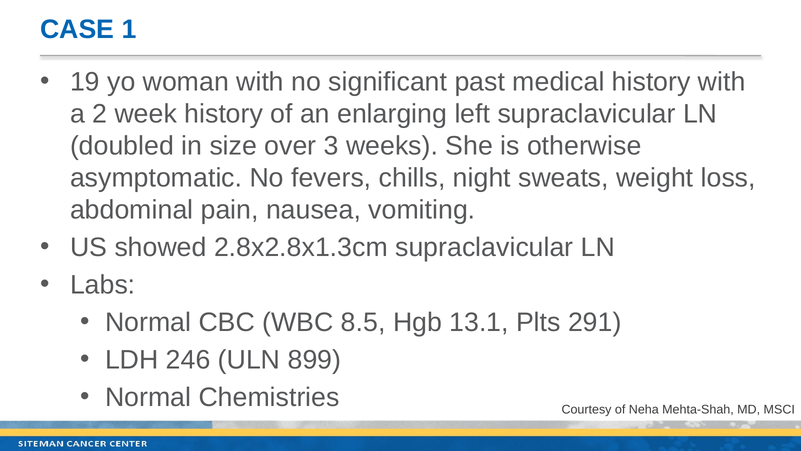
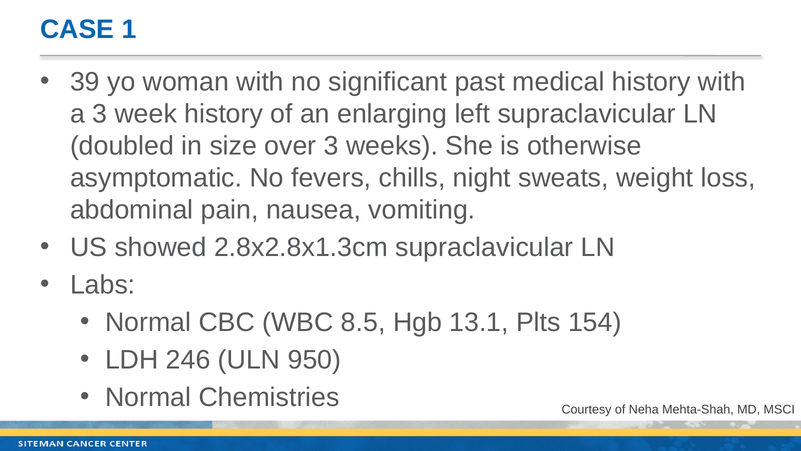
19: 19 -> 39 (85, 82)
a 2: 2 -> 3 (100, 114)
291: 291 -> 154 (595, 322)
899: 899 -> 950 (314, 359)
